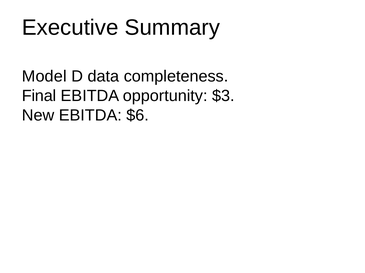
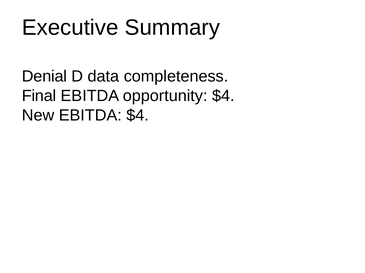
Model: Model -> Denial (44, 77)
opportunity $3: $3 -> $4 (223, 96)
EBITDA $6: $6 -> $4 (138, 115)
